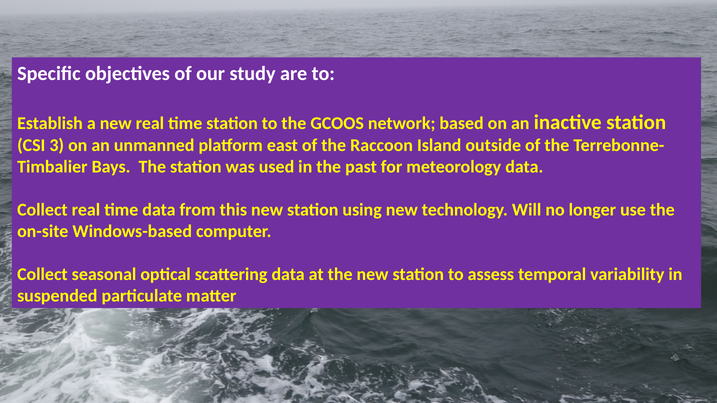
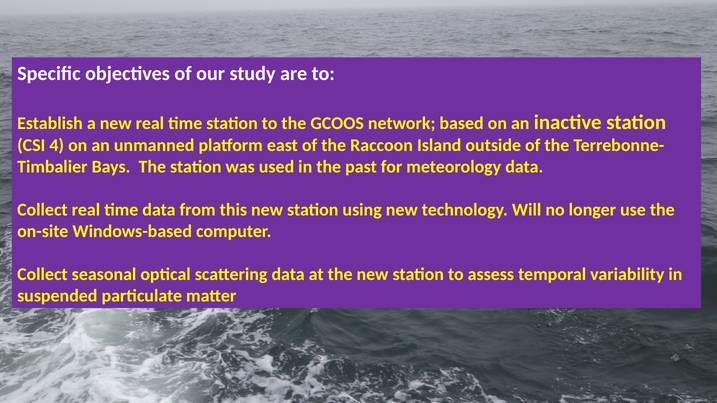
3: 3 -> 4 (57, 146)
